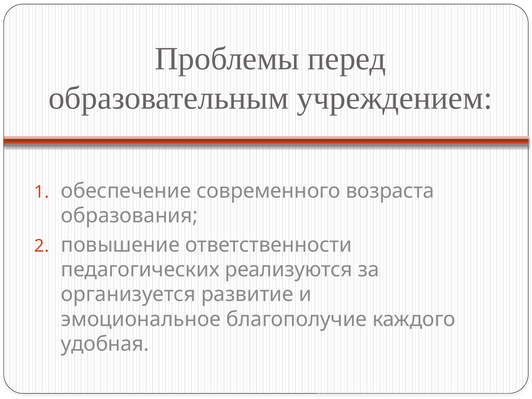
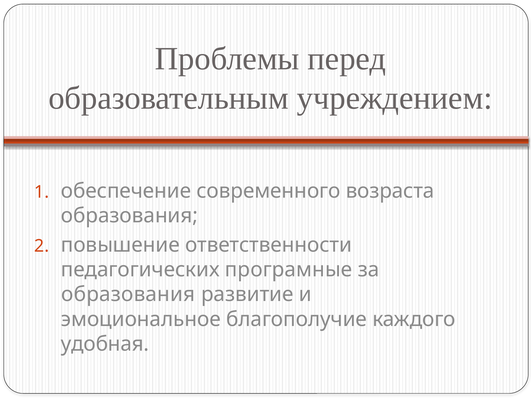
реализуются: реализуются -> програмные (289, 270)
организуется: организуется -> образования (128, 294)
